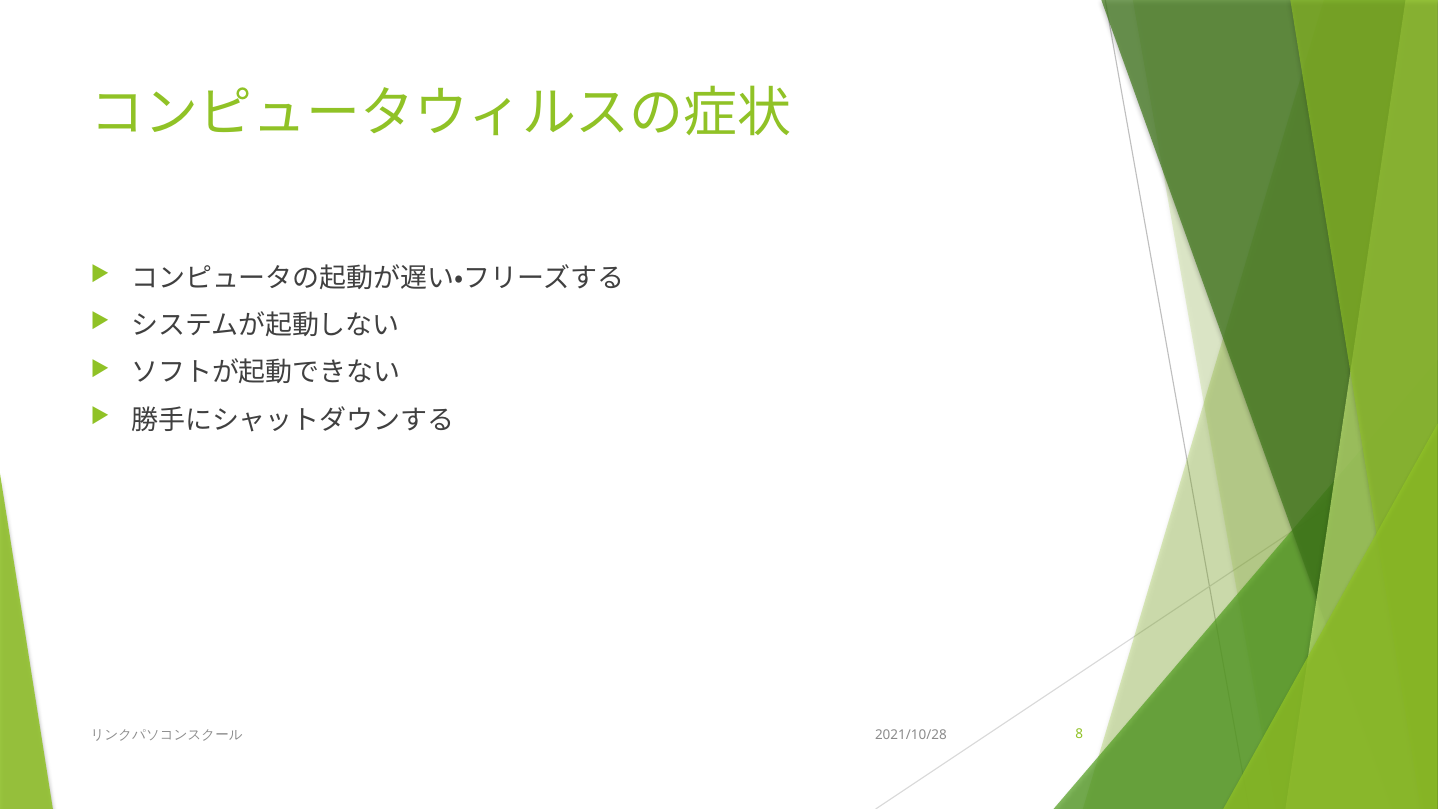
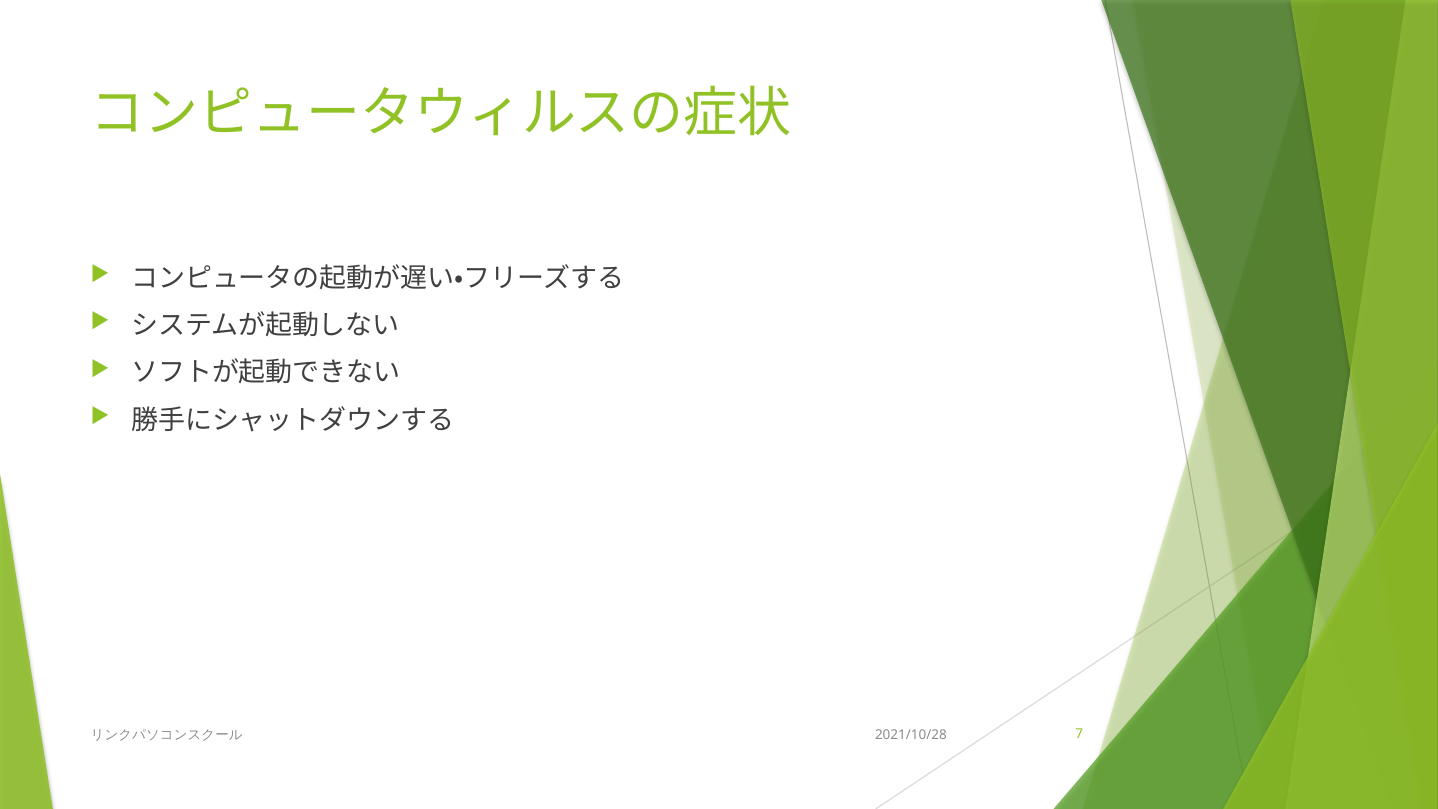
8: 8 -> 7 (1079, 734)
